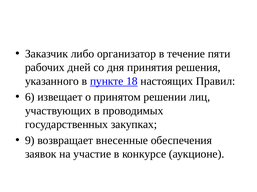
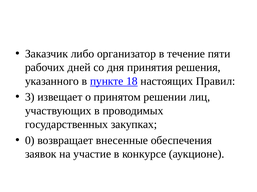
6: 6 -> 3 (30, 97)
9: 9 -> 0 (30, 141)
